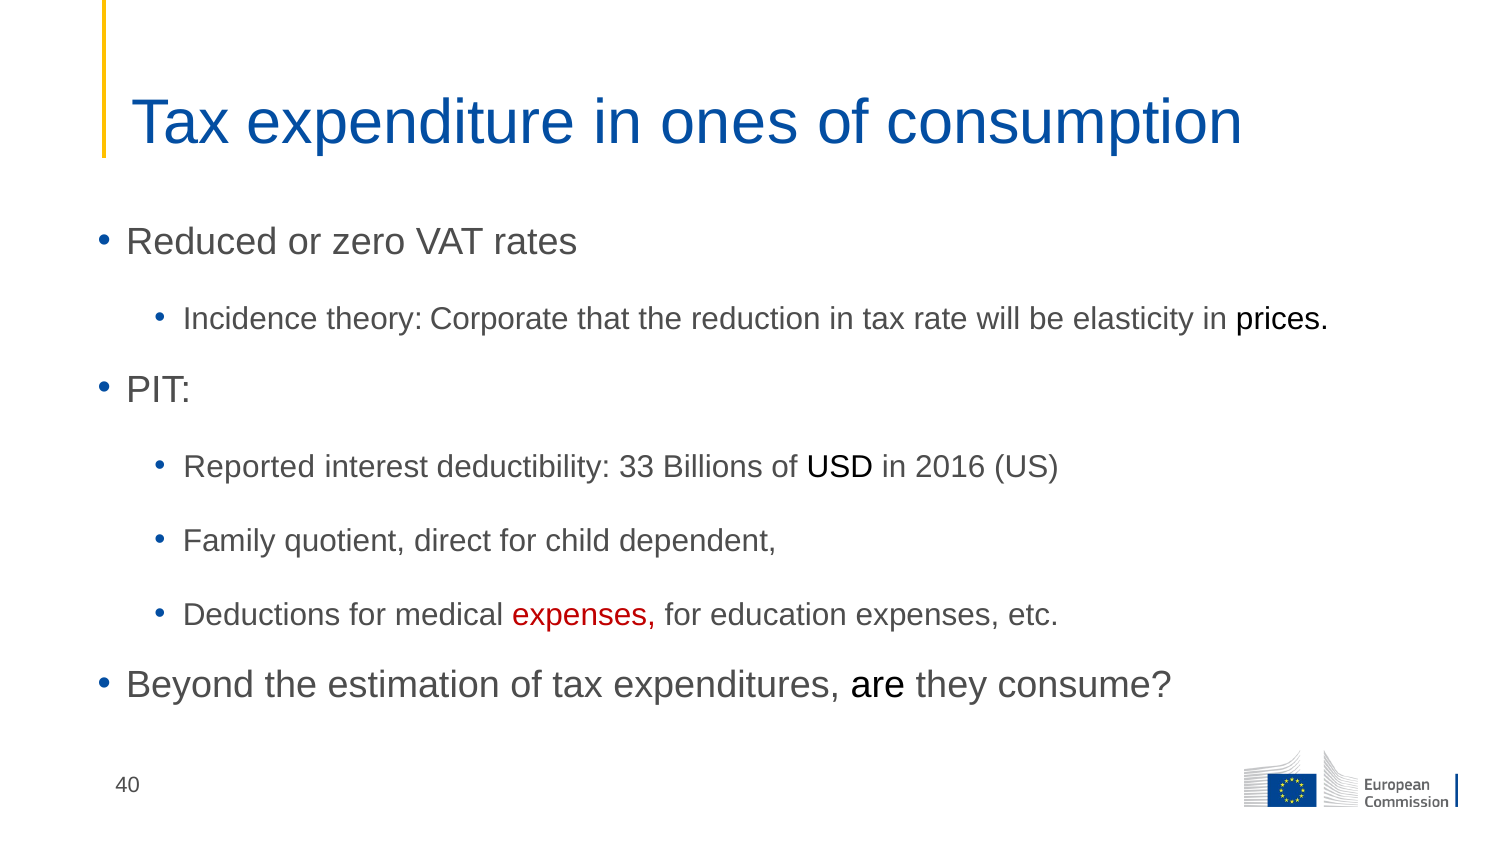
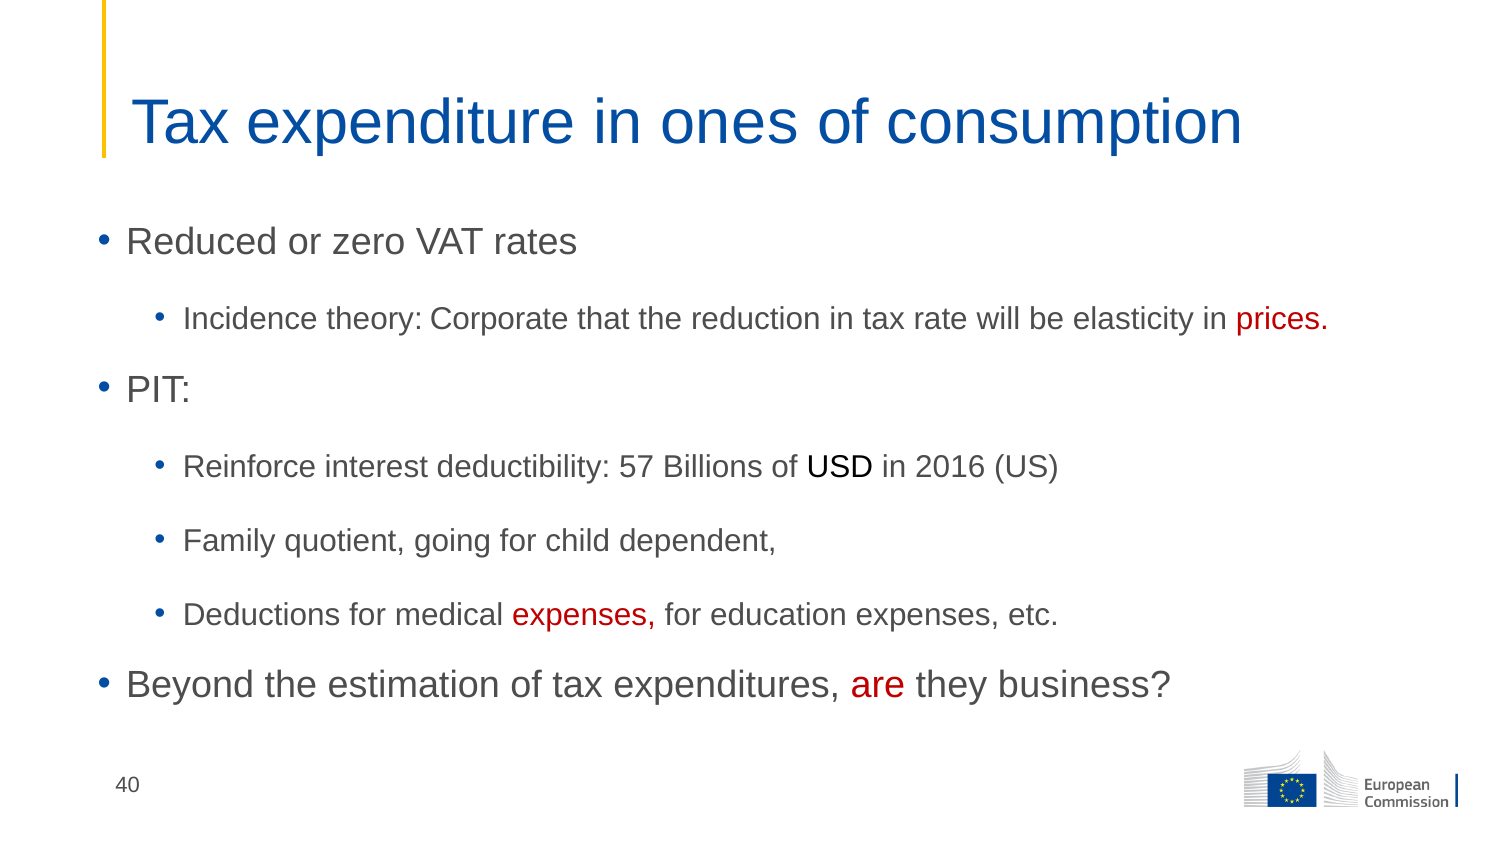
prices colour: black -> red (1282, 319)
Reported: Reported -> Reinforce (249, 467)
33: 33 -> 57 (637, 467)
direct: direct -> going (453, 541)
are colour: black -> red (878, 685)
consume: consume -> business (1085, 685)
